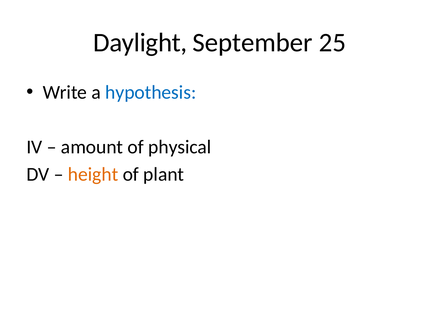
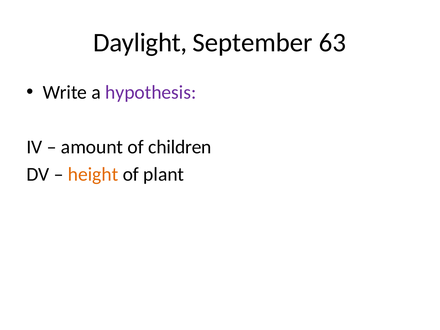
25: 25 -> 63 (332, 43)
hypothesis colour: blue -> purple (151, 92)
physical: physical -> children (180, 147)
